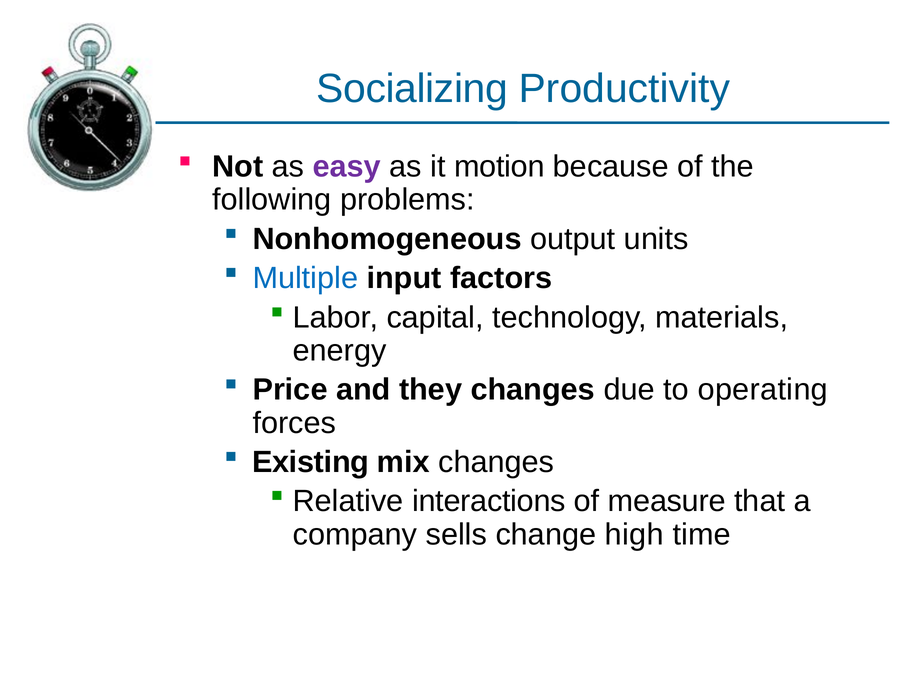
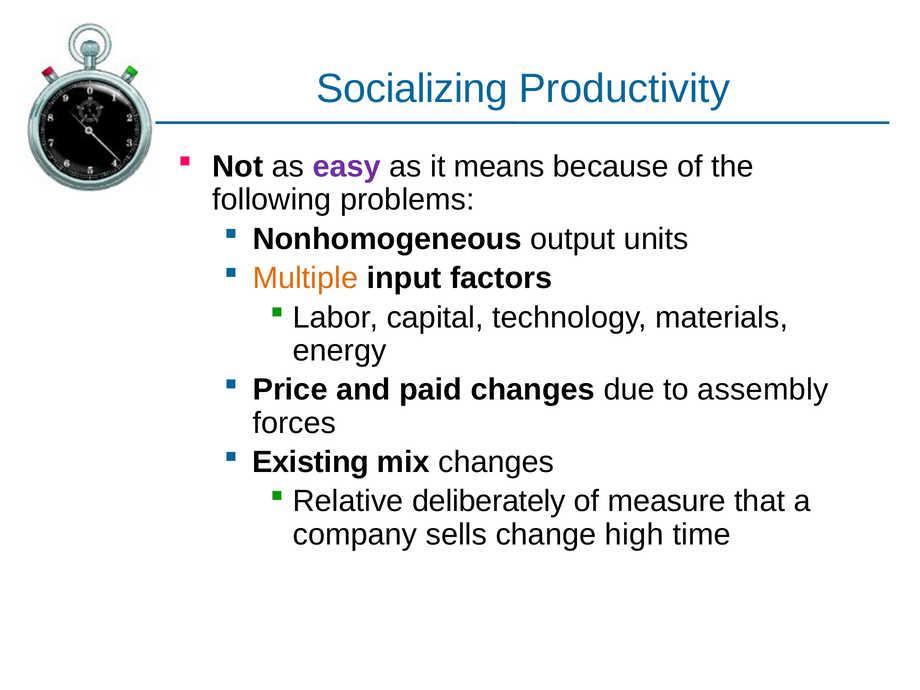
motion: motion -> means (499, 167)
Multiple colour: blue -> orange (305, 278)
they: they -> paid (431, 390)
operating: operating -> assembly (763, 390)
interactions: interactions -> deliberately (489, 501)
